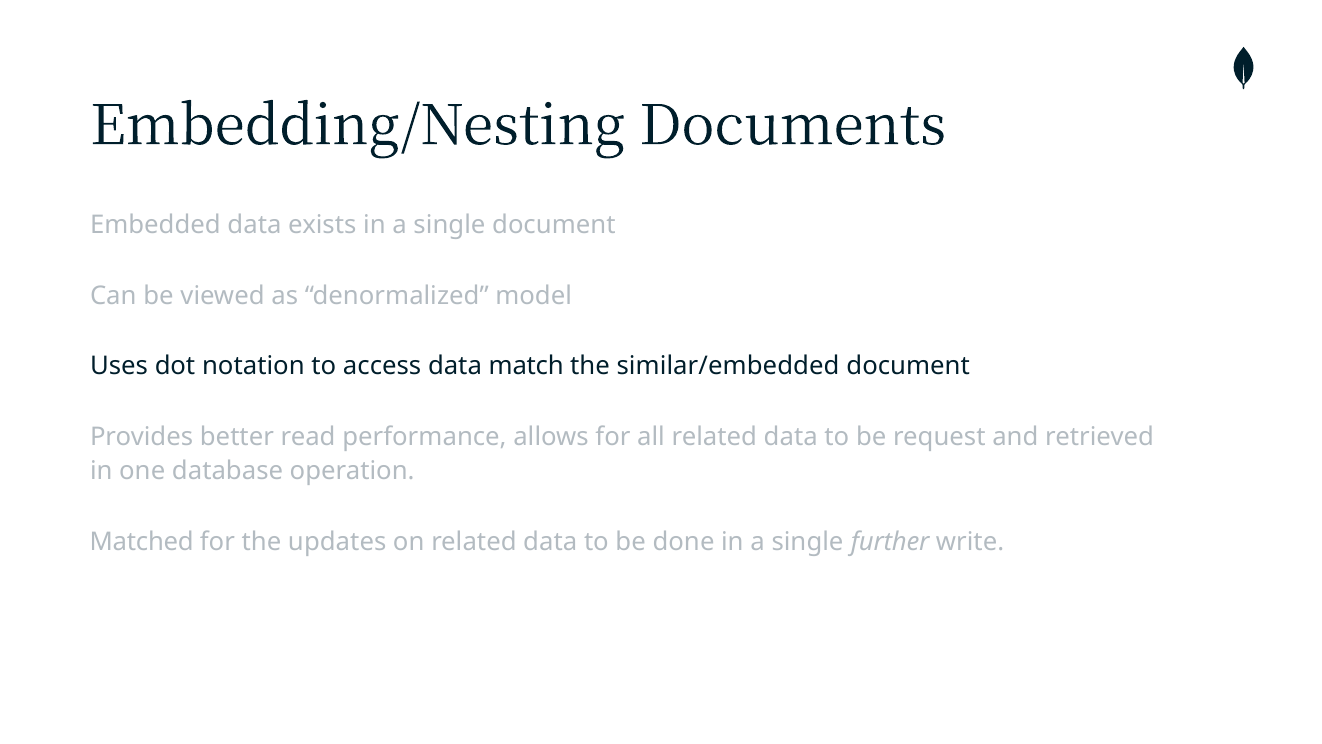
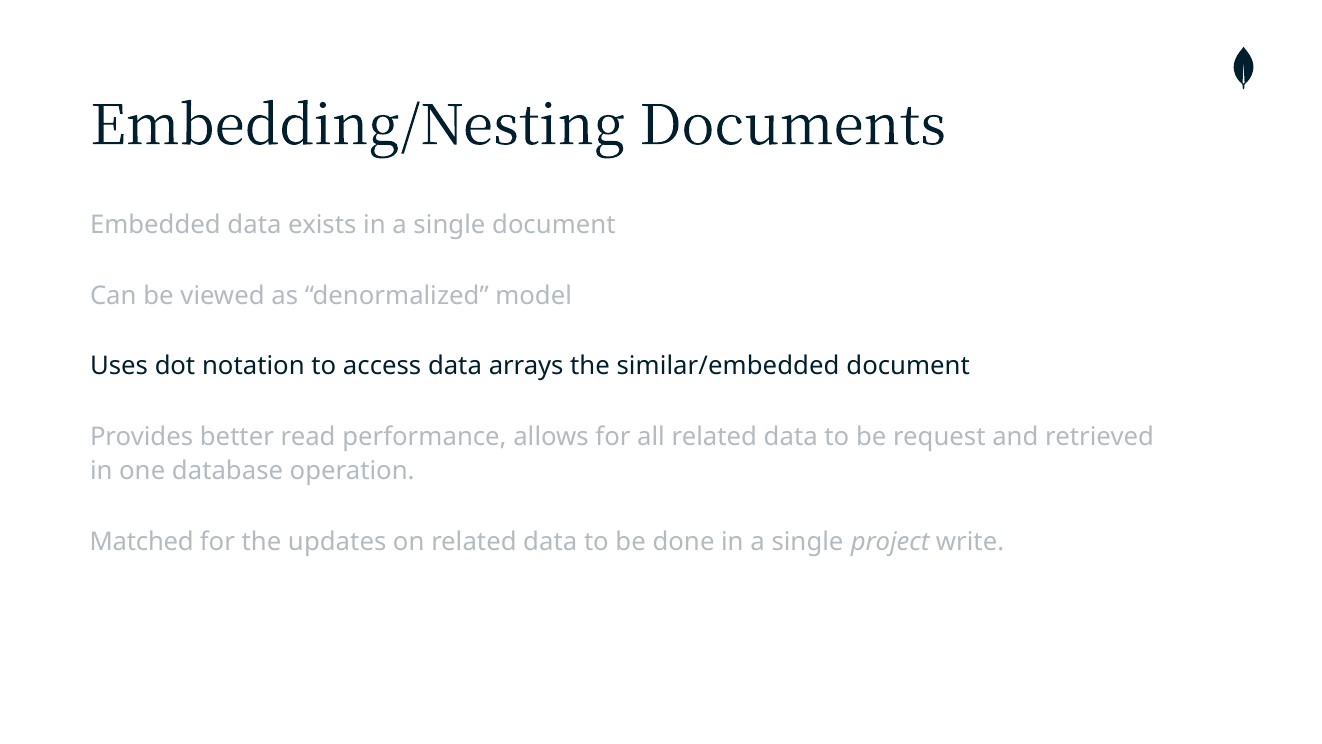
match: match -> arrays (526, 366)
further: further -> project (890, 541)
